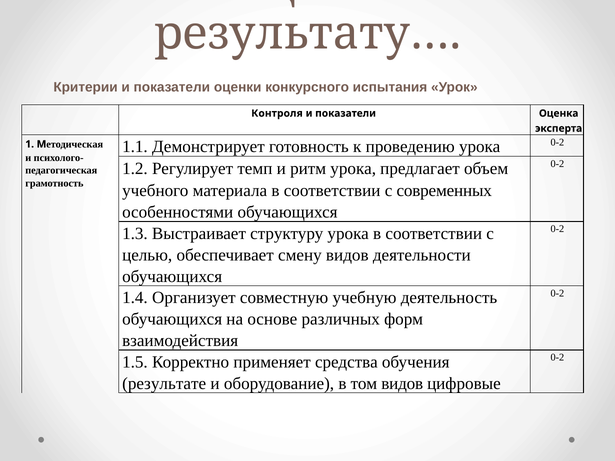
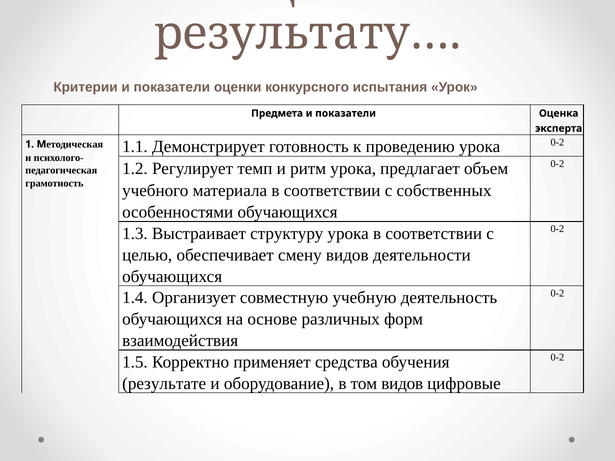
Контроля: Контроля -> Предмета (277, 113)
современных: современных -> собственных (444, 191)
